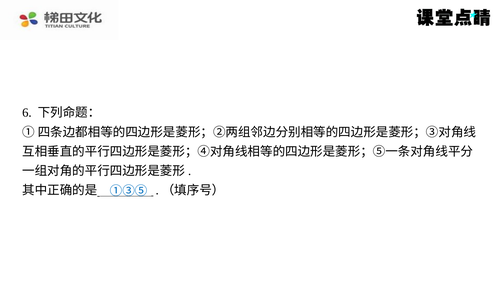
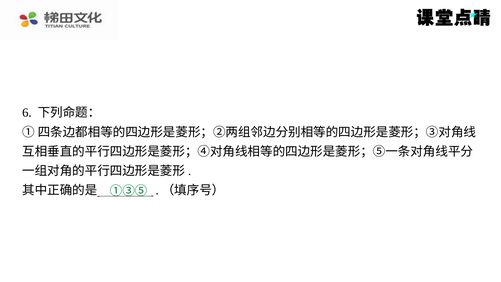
①③⑤ colour: blue -> green (129, 191)
